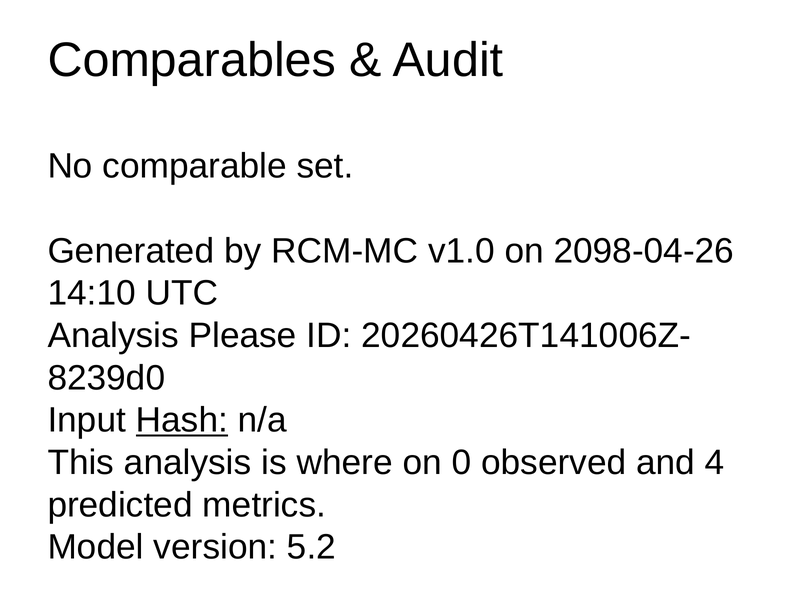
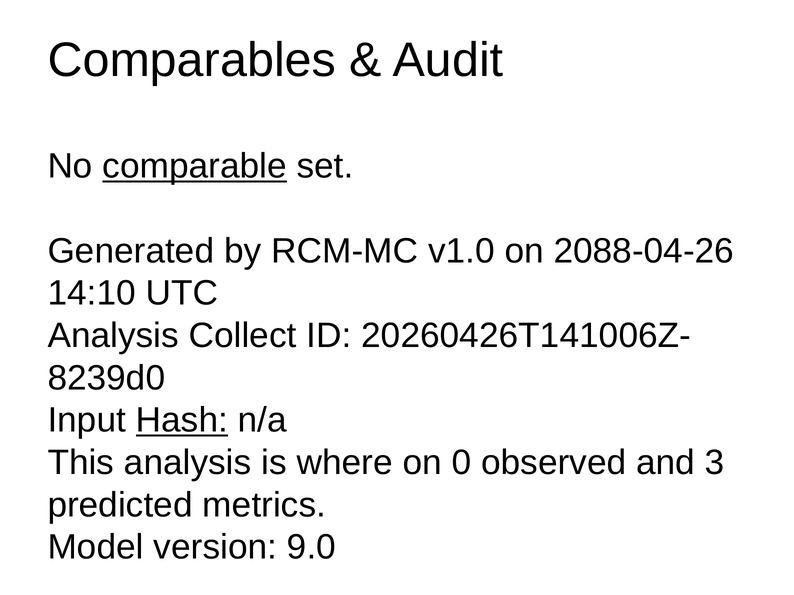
comparable underline: none -> present (195, 167)
2098-04-26: 2098-04-26 -> 2088-04-26 (644, 251)
Please: Please -> Collect (243, 336)
4: 4 -> 3 (715, 463)
5.2: 5.2 -> 9.0 (311, 548)
